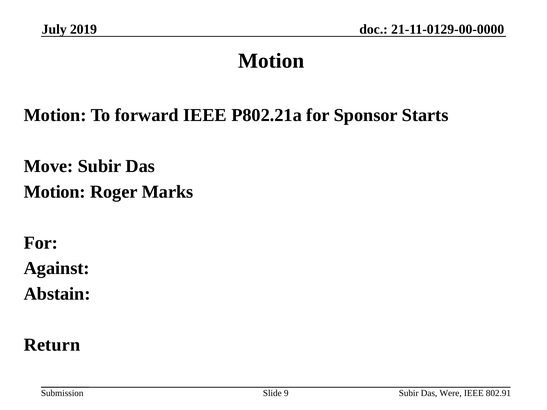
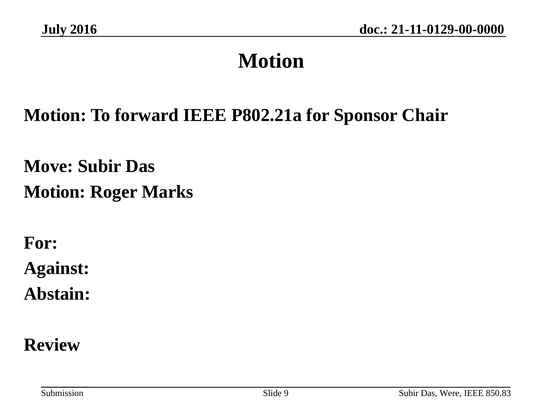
2019: 2019 -> 2016 (83, 29)
Starts: Starts -> Chair (425, 115)
Return: Return -> Review (52, 345)
802.91: 802.91 -> 850.83 (498, 393)
